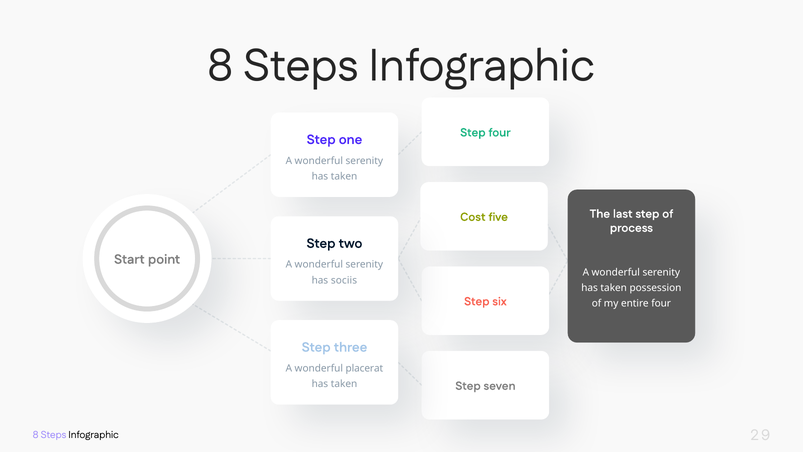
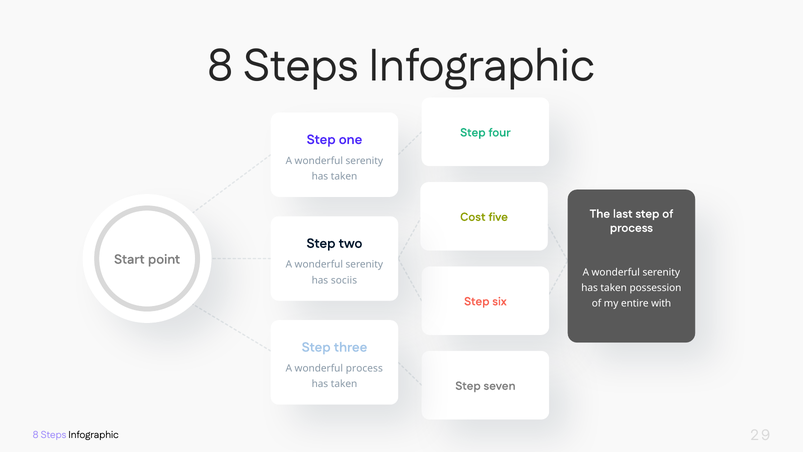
entire four: four -> with (661, 303)
wonderful placerat: placerat -> process (364, 368)
